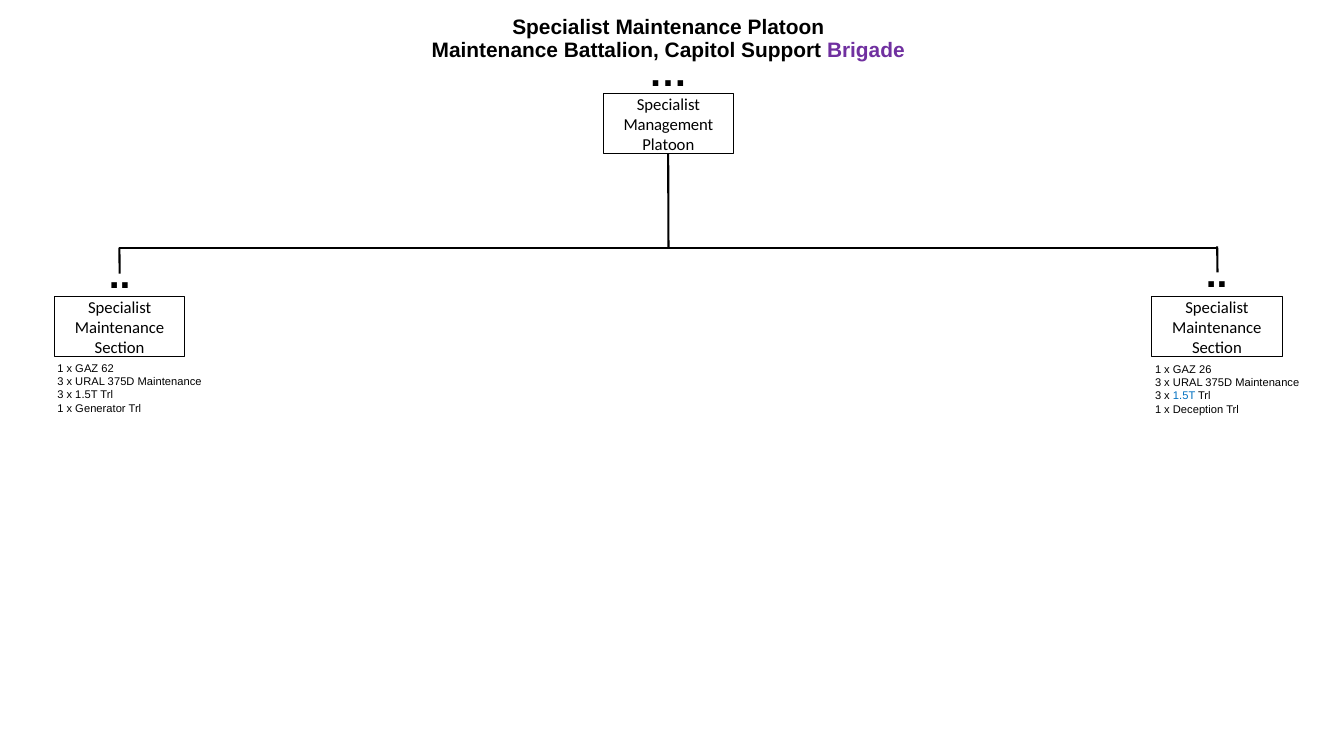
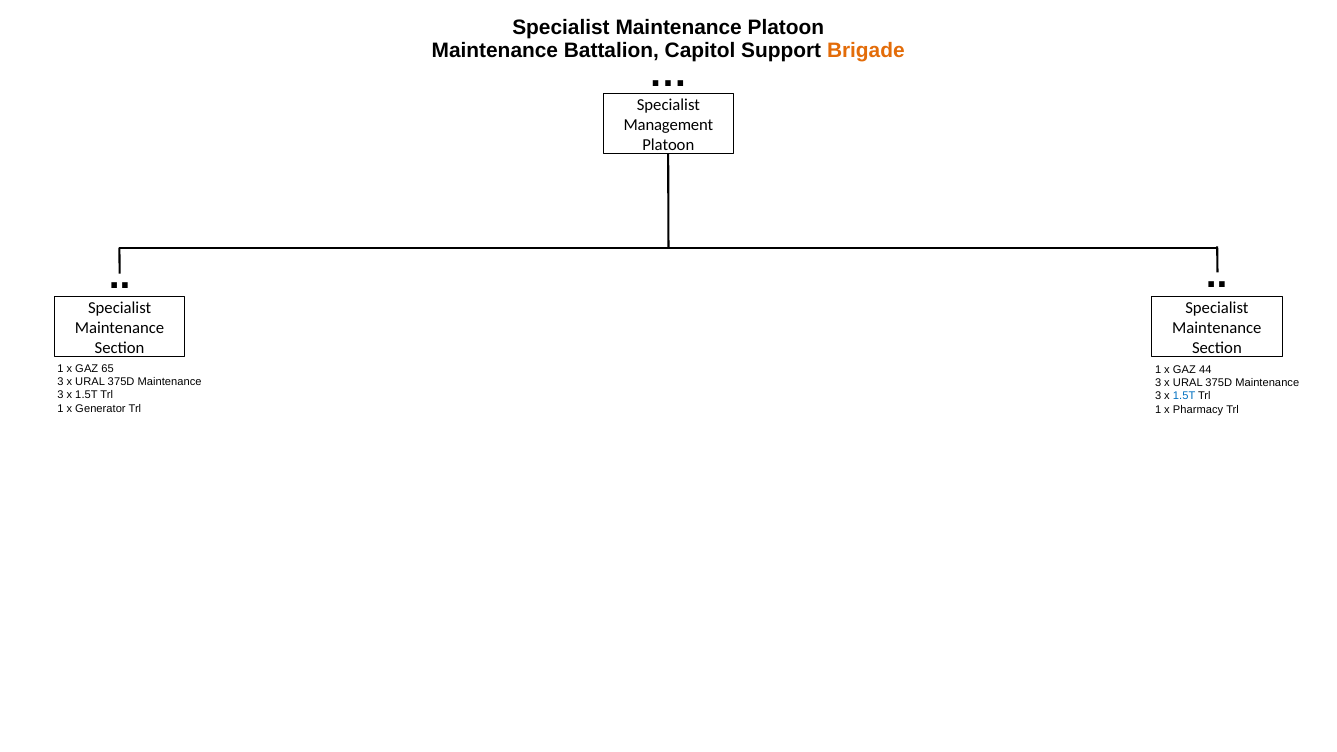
Brigade colour: purple -> orange (866, 51)
62: 62 -> 65 (108, 369)
26: 26 -> 44 (1205, 370)
Deception: Deception -> Pharmacy (1198, 410)
